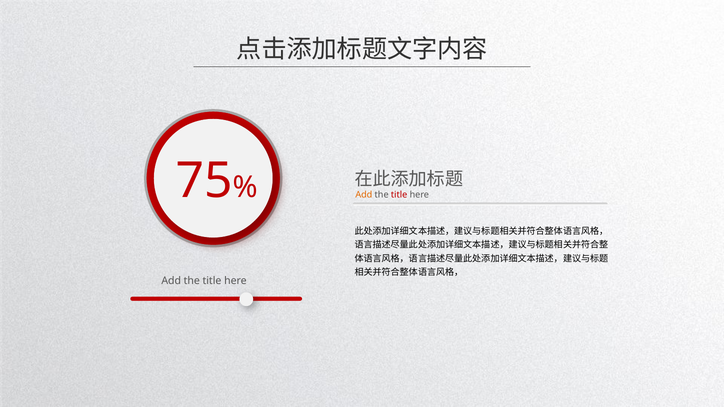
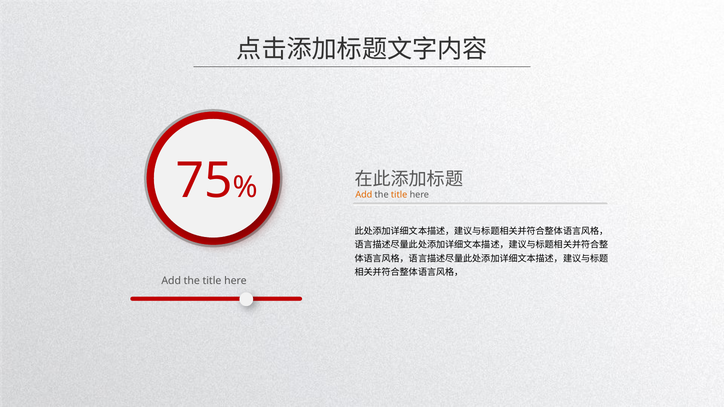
title colour: red -> orange (399, 195)
